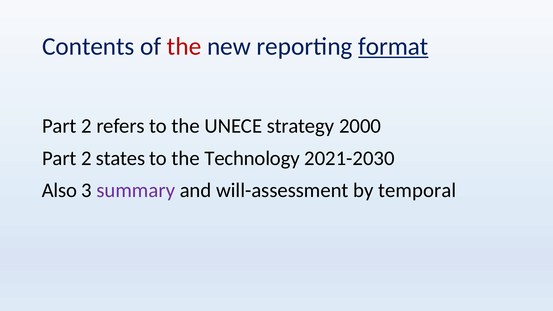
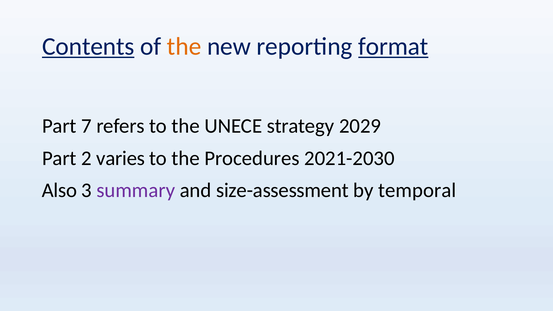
Contents underline: none -> present (88, 46)
the colour: red -> orange (184, 46)
2: 2 -> 7 (86, 126)
2000: 2000 -> 2029 (360, 126)
states: states -> varies (121, 158)
Technology: Technology -> Procedures (252, 158)
will-assessment: will-assessment -> size-assessment (282, 190)
